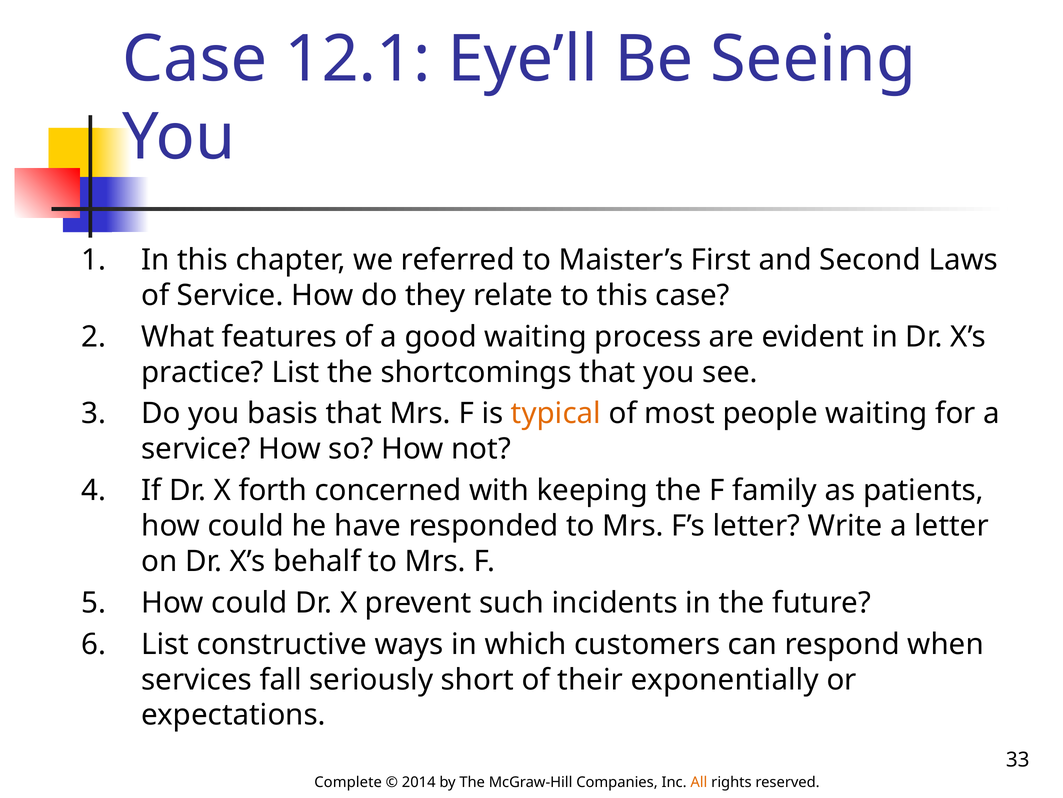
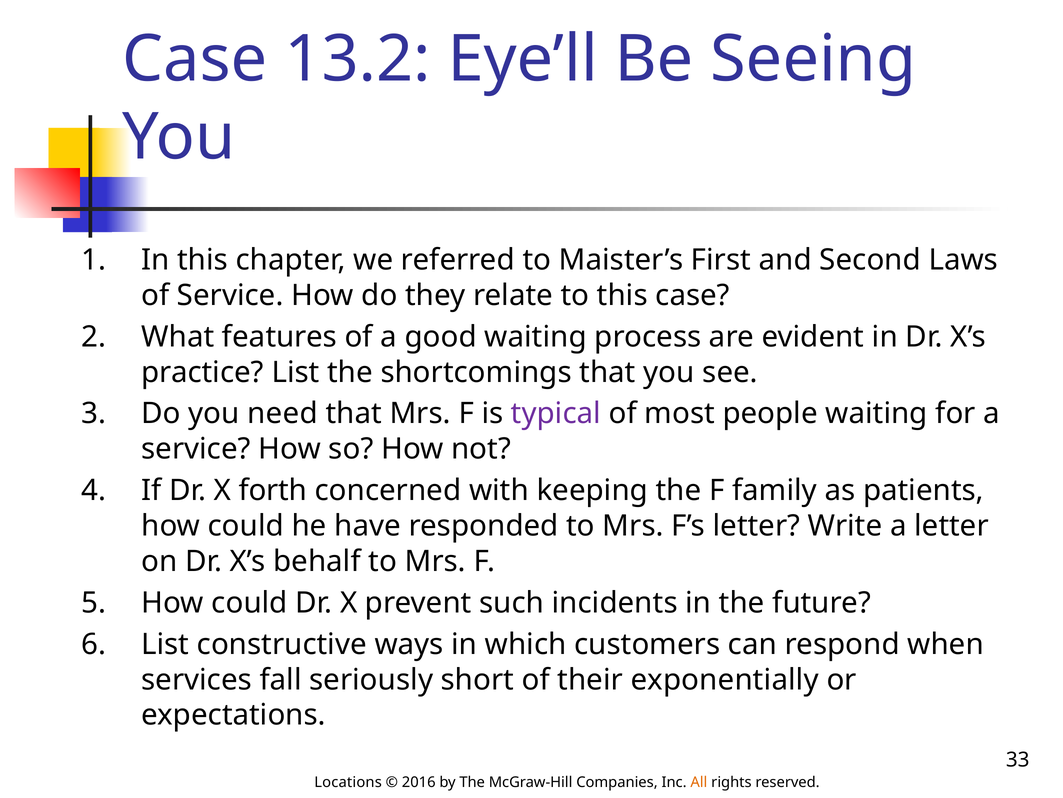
12.1: 12.1 -> 13.2 (358, 59)
basis: basis -> need (283, 413)
typical colour: orange -> purple (556, 413)
Complete: Complete -> Locations (348, 782)
2014: 2014 -> 2016 (419, 782)
